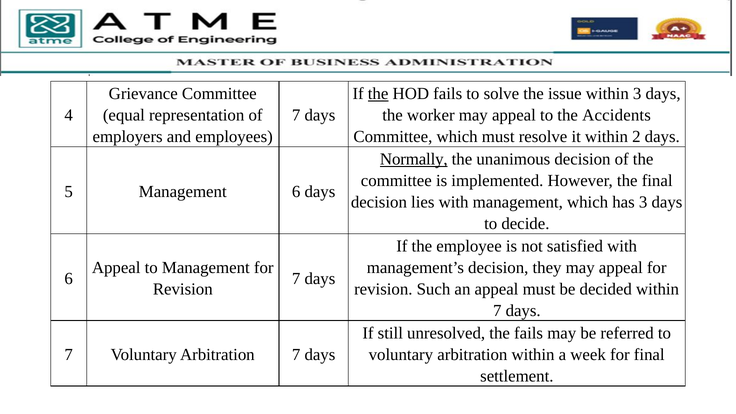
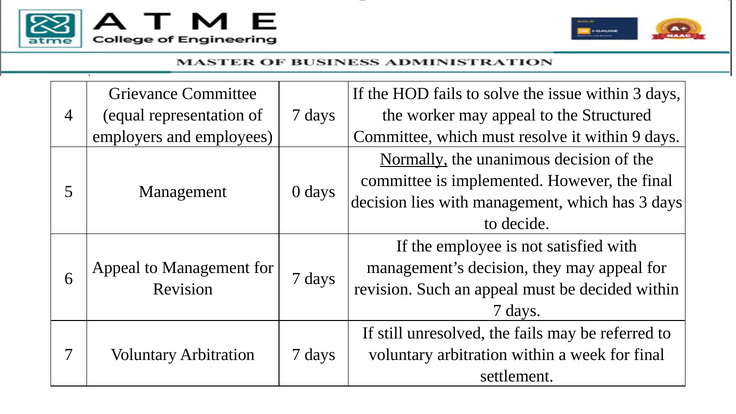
the underline: present -> none (378, 94)
Accidents: Accidents -> Structured (617, 115)
2: 2 -> 9 (636, 137)
Management 6: 6 -> 0 (296, 192)
